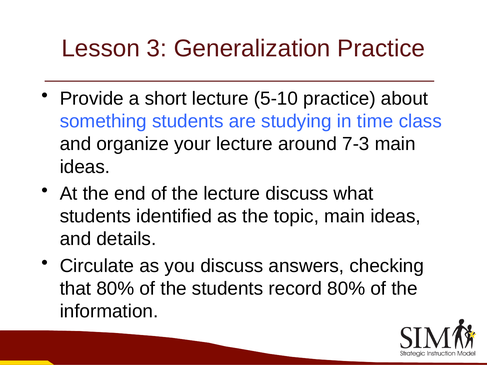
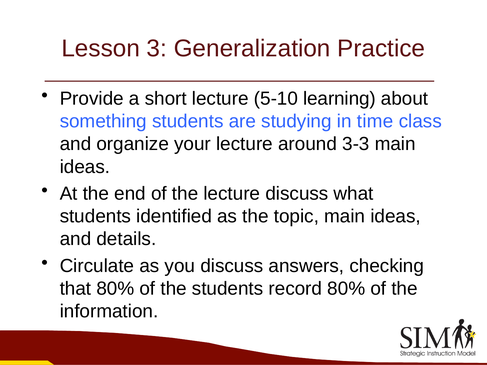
5-10 practice: practice -> learning (340, 99)
7-3: 7-3 -> 3-3 (356, 144)
